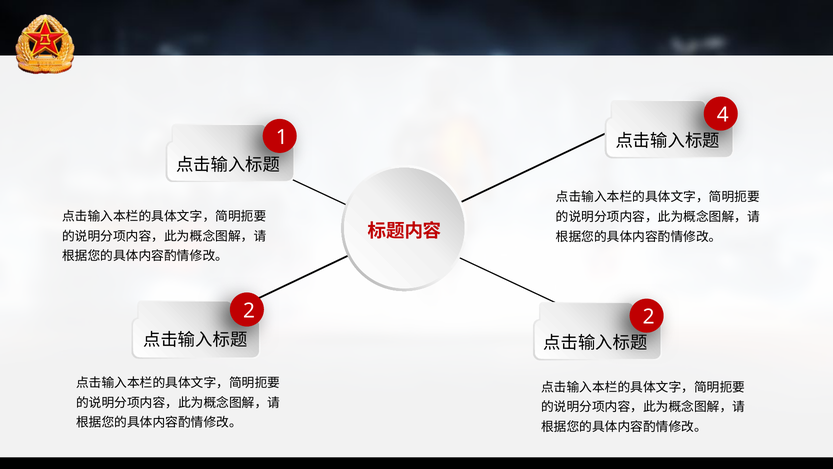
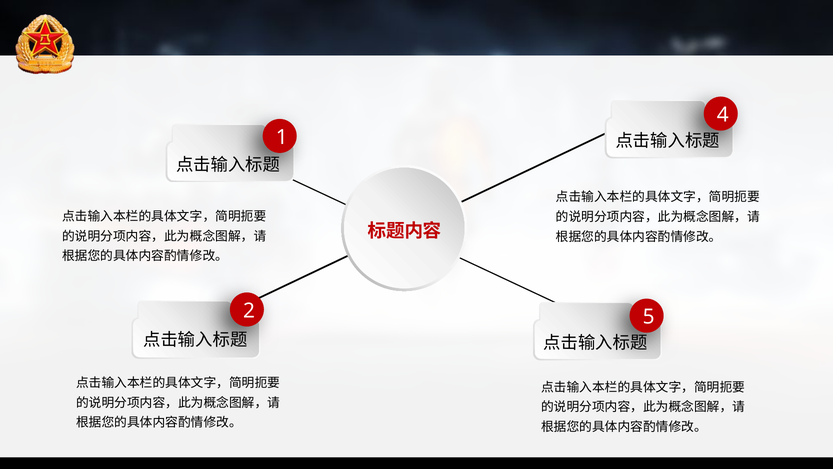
2 2: 2 -> 5 (649, 317)
